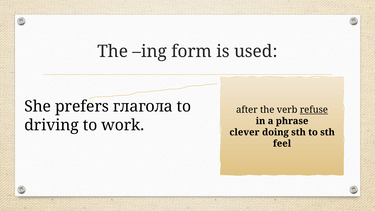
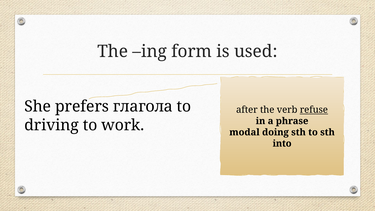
clever: clever -> modal (244, 132)
feel: feel -> into (282, 143)
